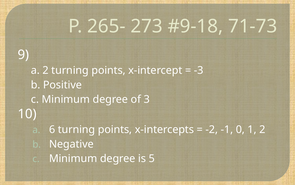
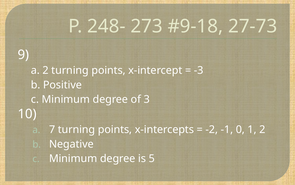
265-: 265- -> 248- (106, 26)
71-73: 71-73 -> 27-73 (253, 26)
6: 6 -> 7 (52, 129)
